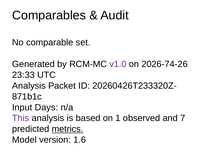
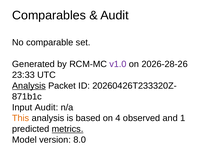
2026-74-26: 2026-74-26 -> 2026-28-26 (165, 64)
Analysis underline: none -> present (29, 86)
Input Days: Days -> Audit (46, 108)
This colour: purple -> orange (21, 118)
1: 1 -> 4 (118, 118)
7: 7 -> 1 (183, 118)
1.6: 1.6 -> 8.0 (80, 140)
